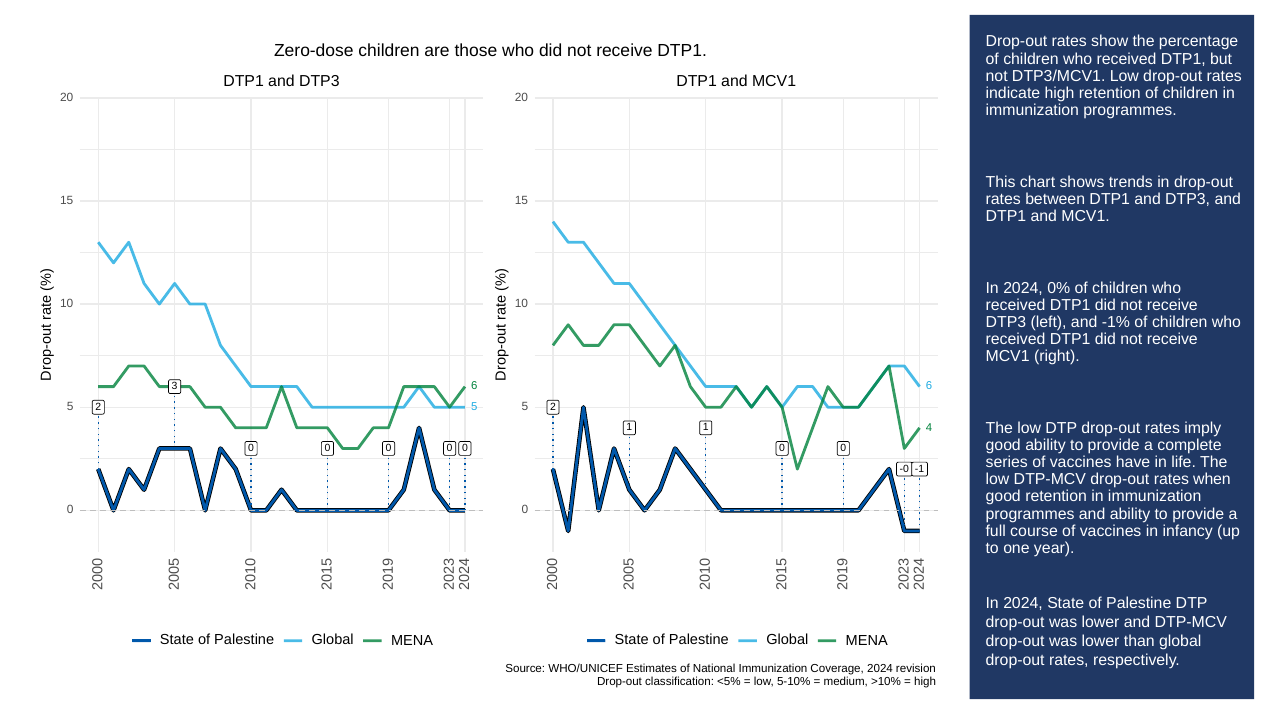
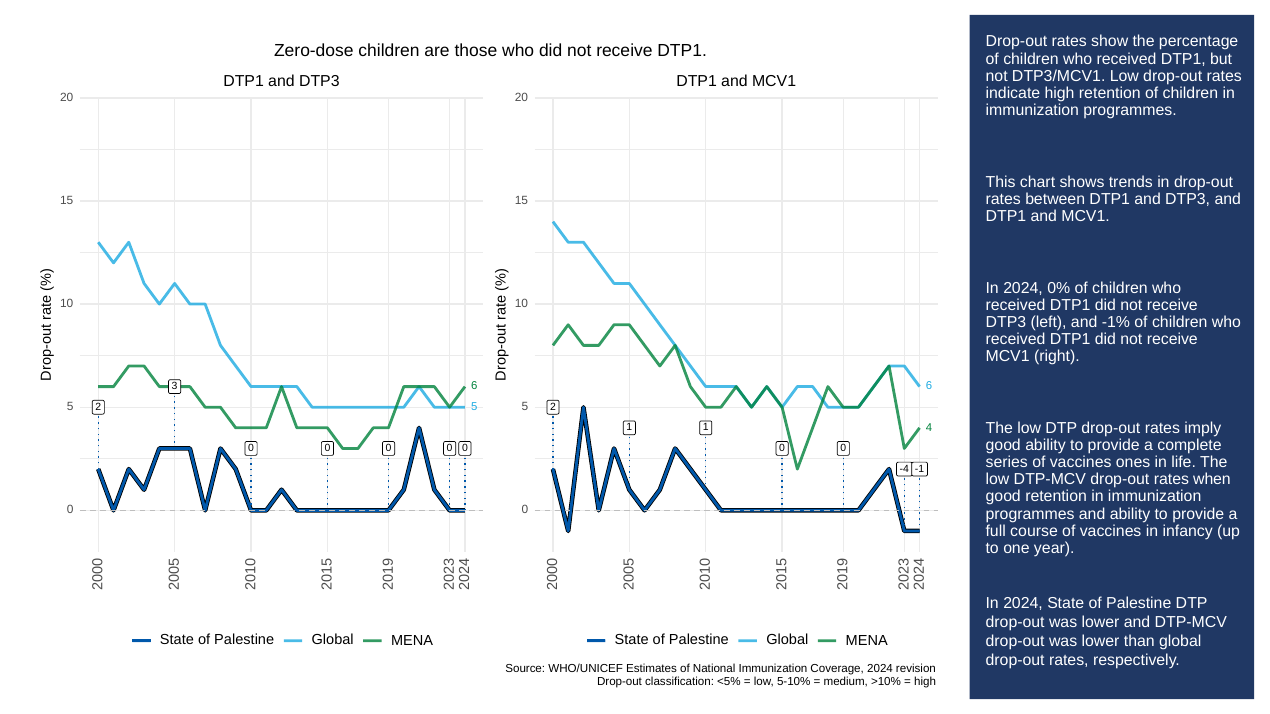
have: have -> ones (1133, 463)
-0: -0 -> -4 (904, 469)
